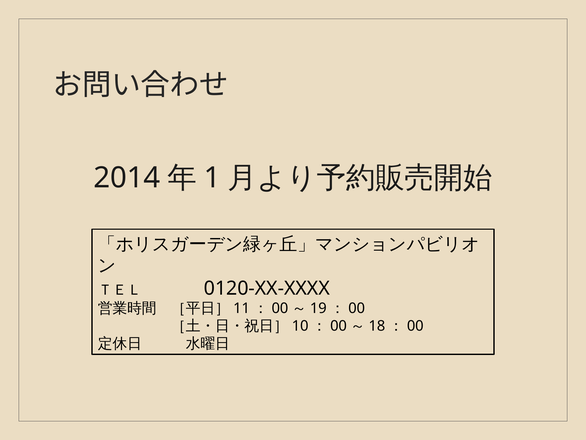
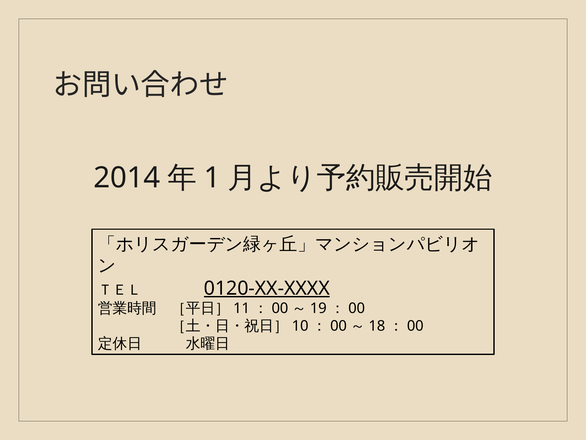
0120-XX-XXXX underline: none -> present (267, 288)
